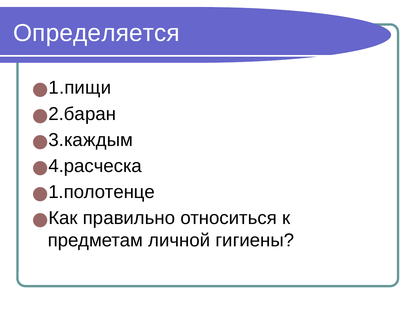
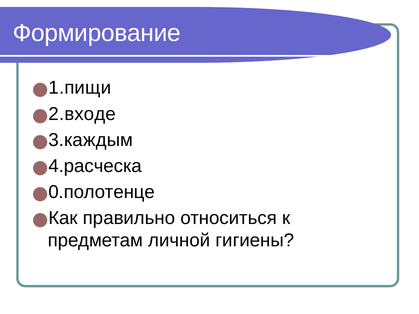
Определяется: Определяется -> Формирование (97, 33)
2.баран: 2.баран -> 2.входе (82, 114)
1.полотенце: 1.полотенце -> 0.полотенце (102, 192)
